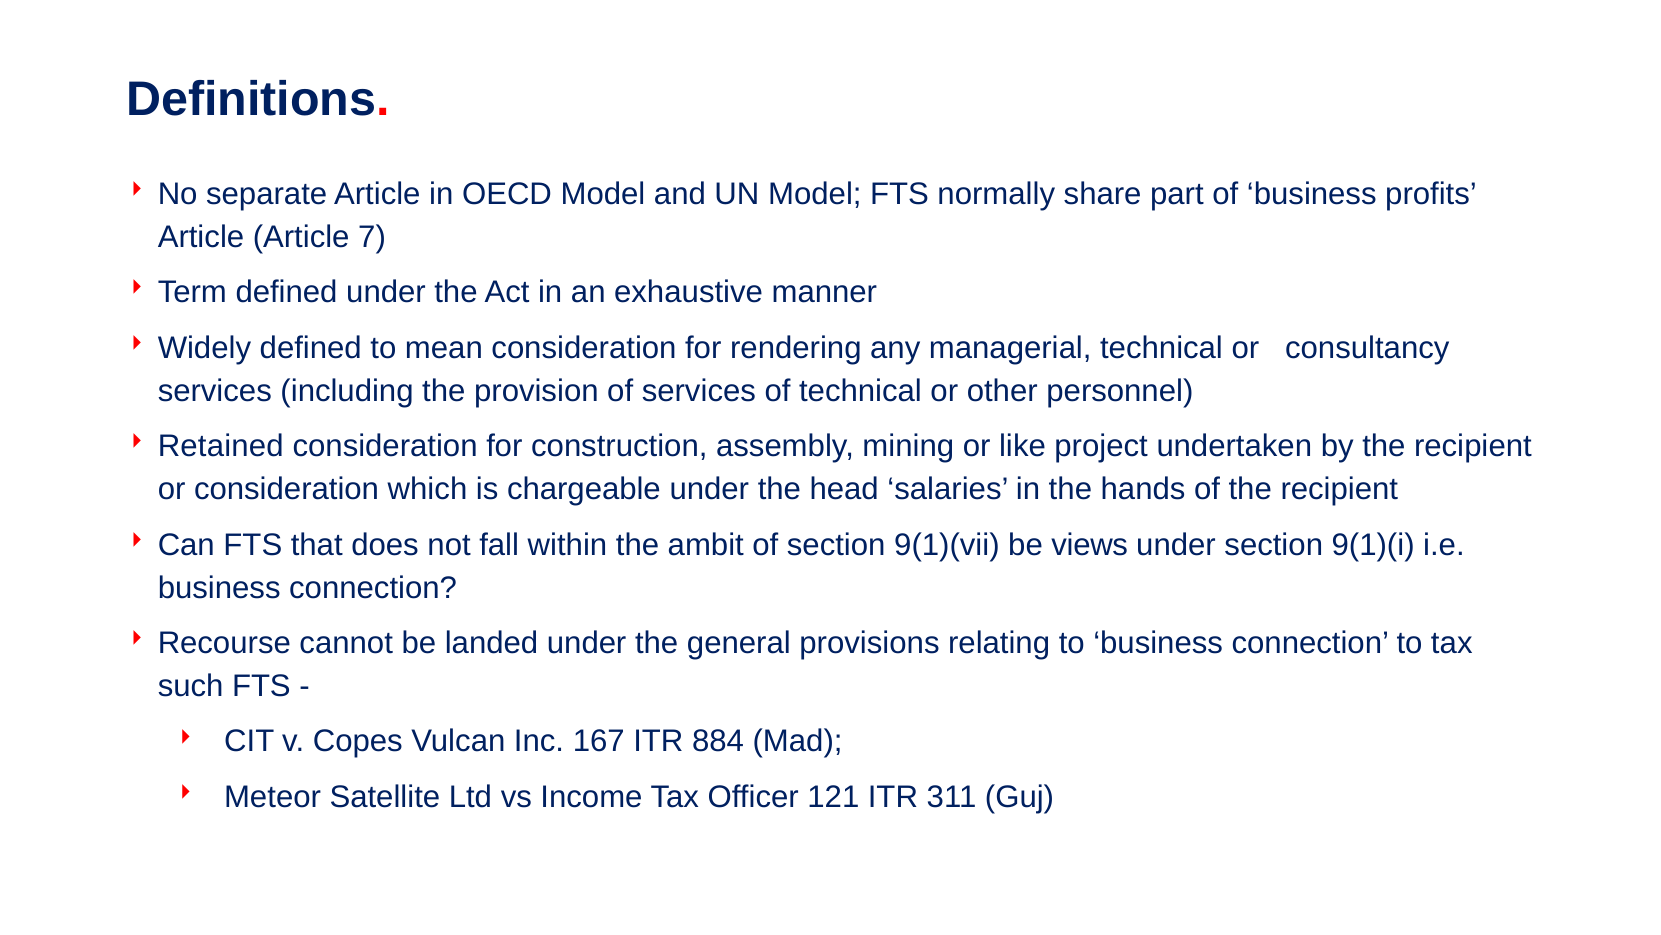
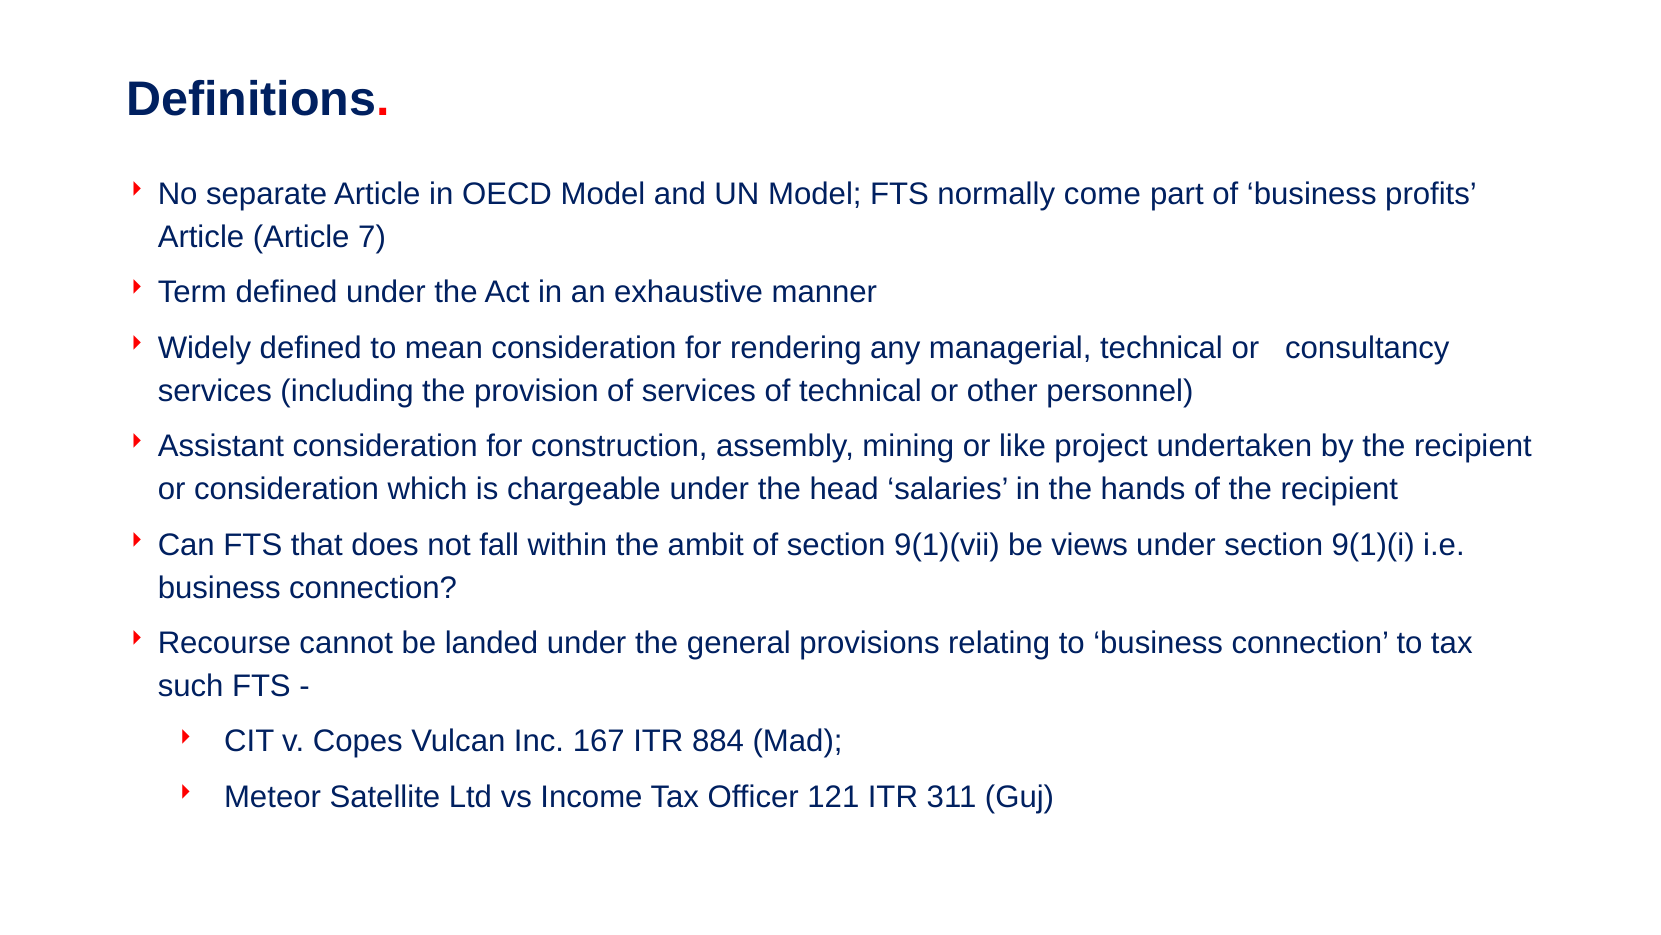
share: share -> come (1102, 194)
Retained: Retained -> Assistant (221, 446)
